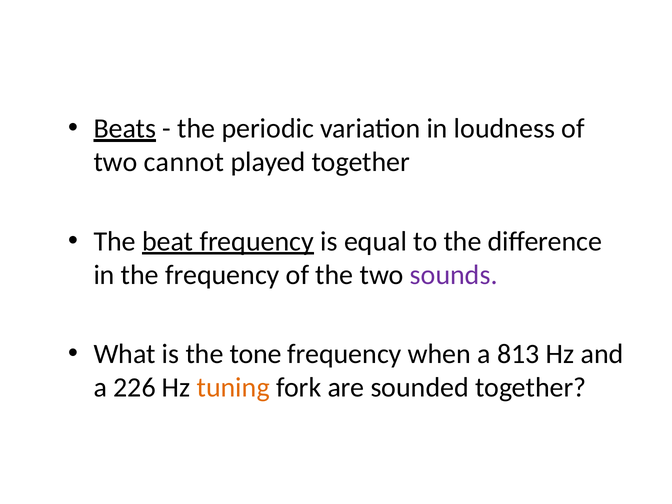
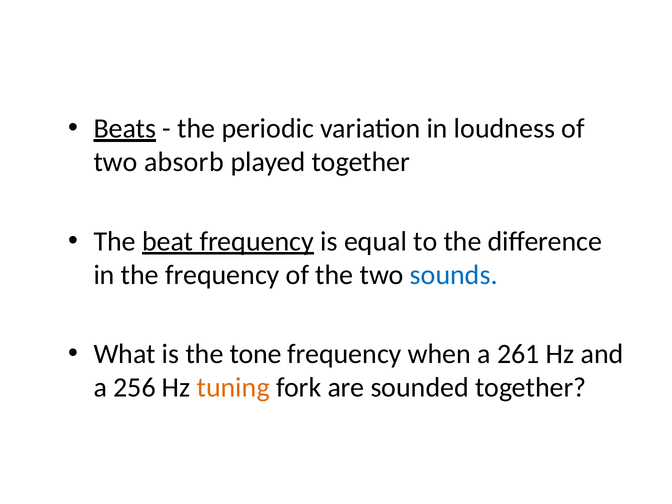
cannot: cannot -> absorb (184, 162)
sounds colour: purple -> blue (454, 275)
813: 813 -> 261 (518, 354)
226: 226 -> 256 (134, 388)
